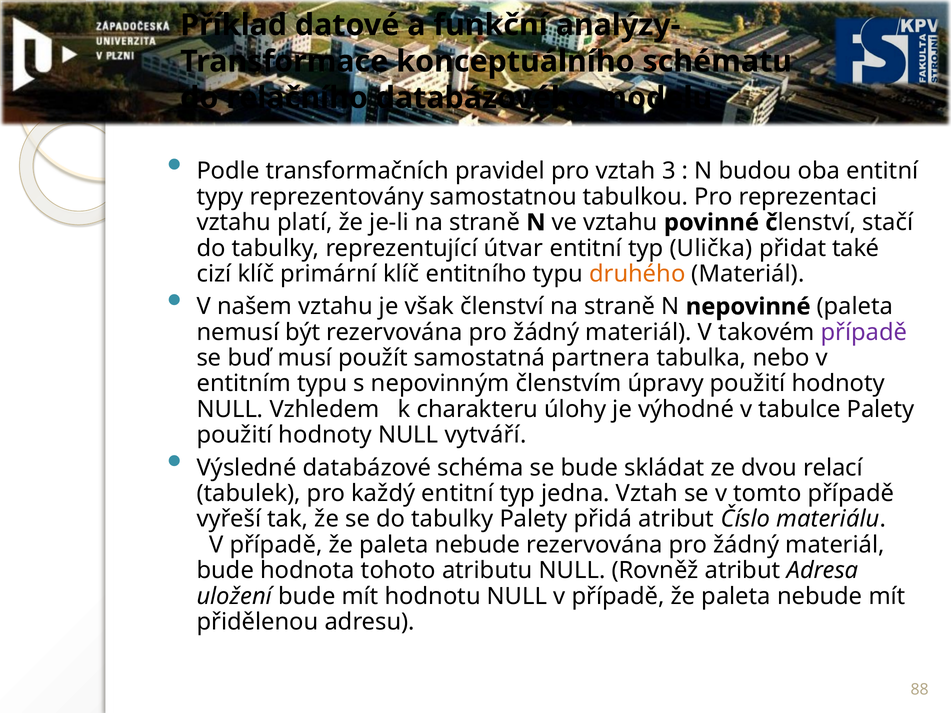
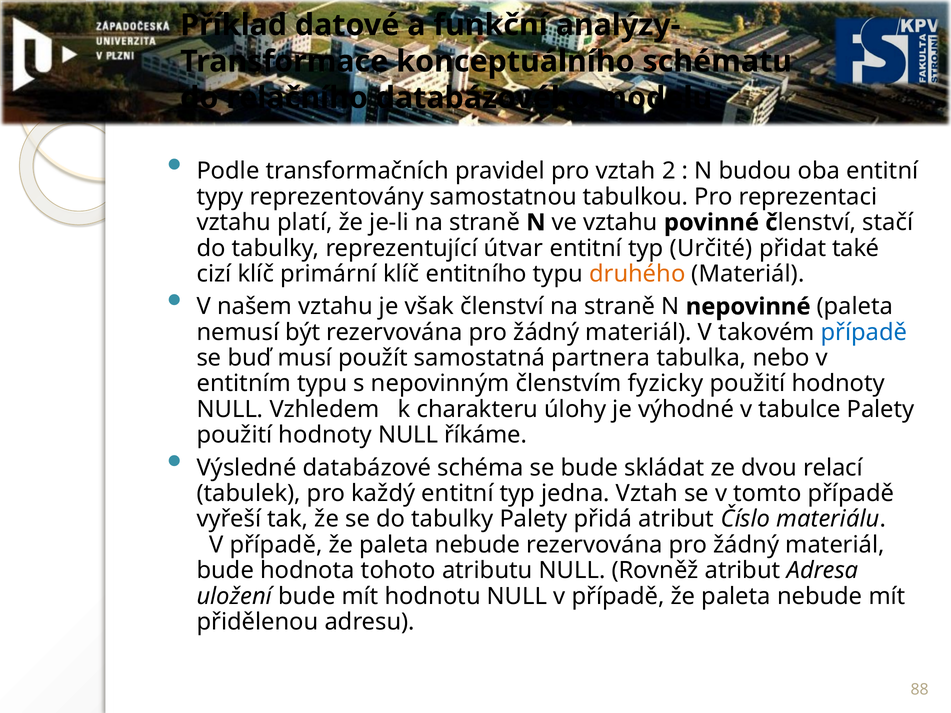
3: 3 -> 2 (669, 171)
Ulička: Ulička -> Určité (711, 248)
případě colour: purple -> blue (864, 332)
úpravy: úpravy -> fyzicky (666, 384)
vytváří: vytváří -> říkáme (486, 435)
